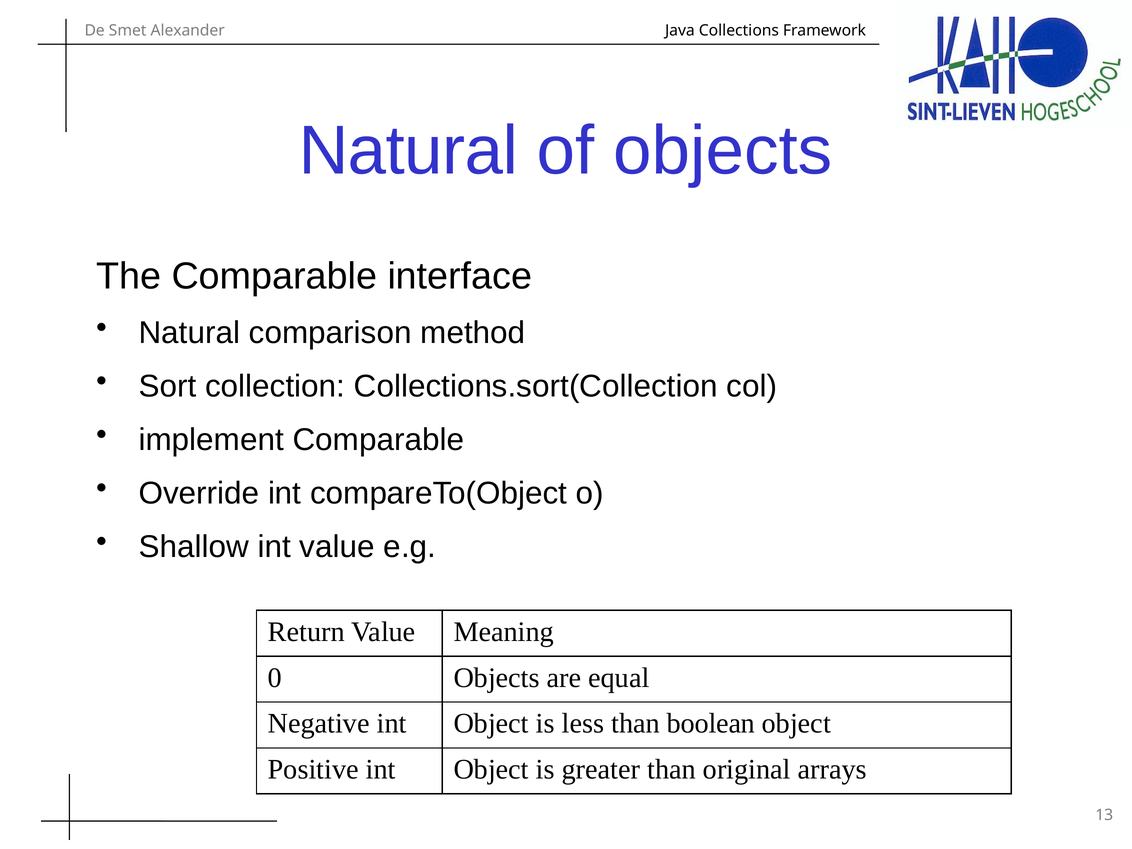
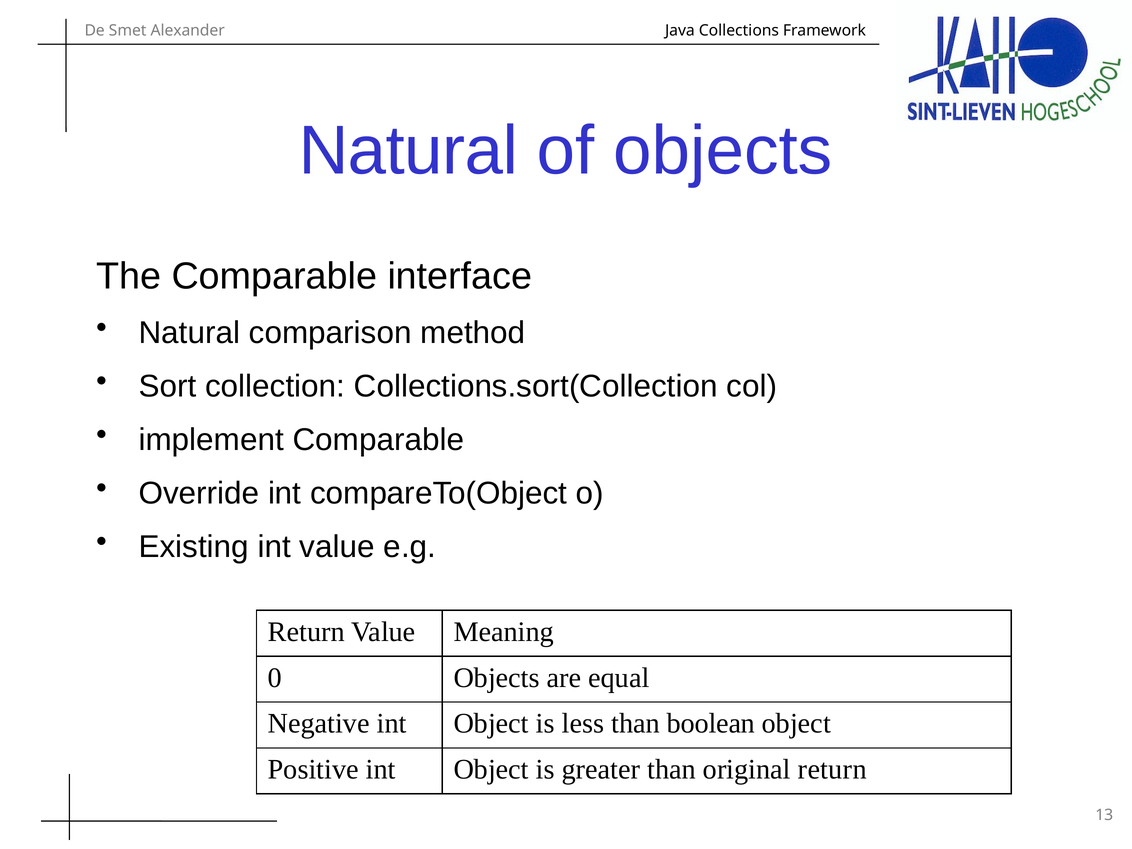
Shallow: Shallow -> Existing (194, 547)
original arrays: arrays -> return (832, 770)
